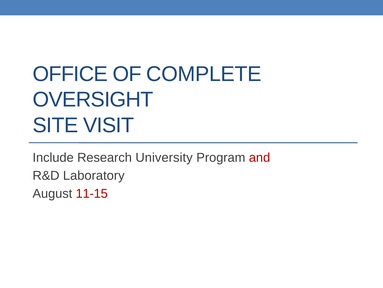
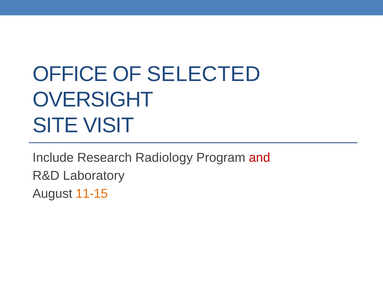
COMPLETE: COMPLETE -> SELECTED (204, 74)
University: University -> Radiology (164, 157)
11-15 colour: red -> orange (92, 193)
